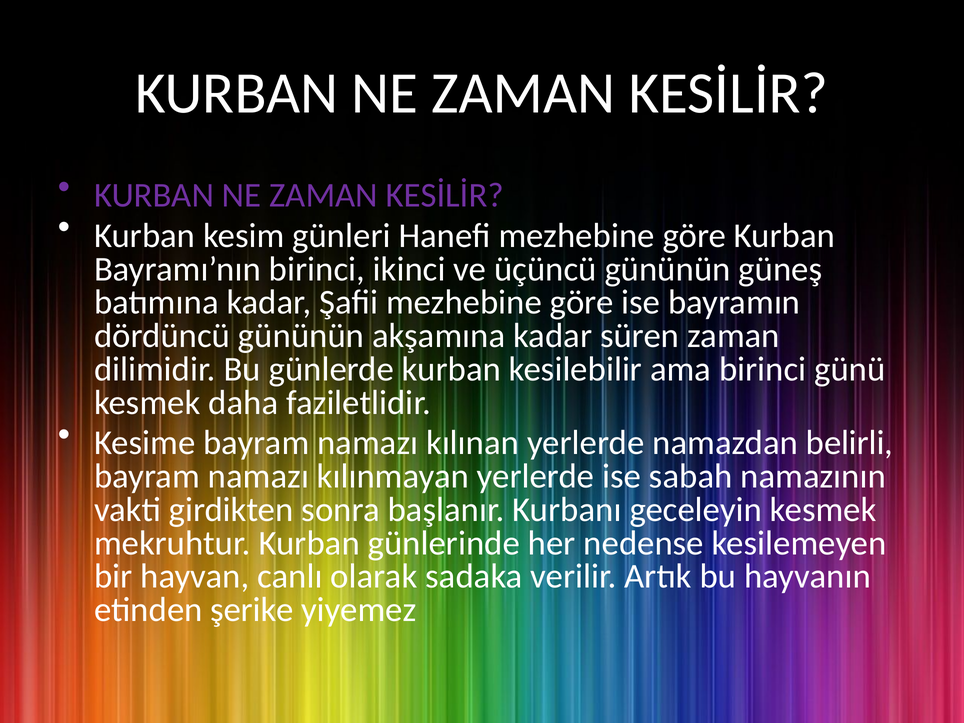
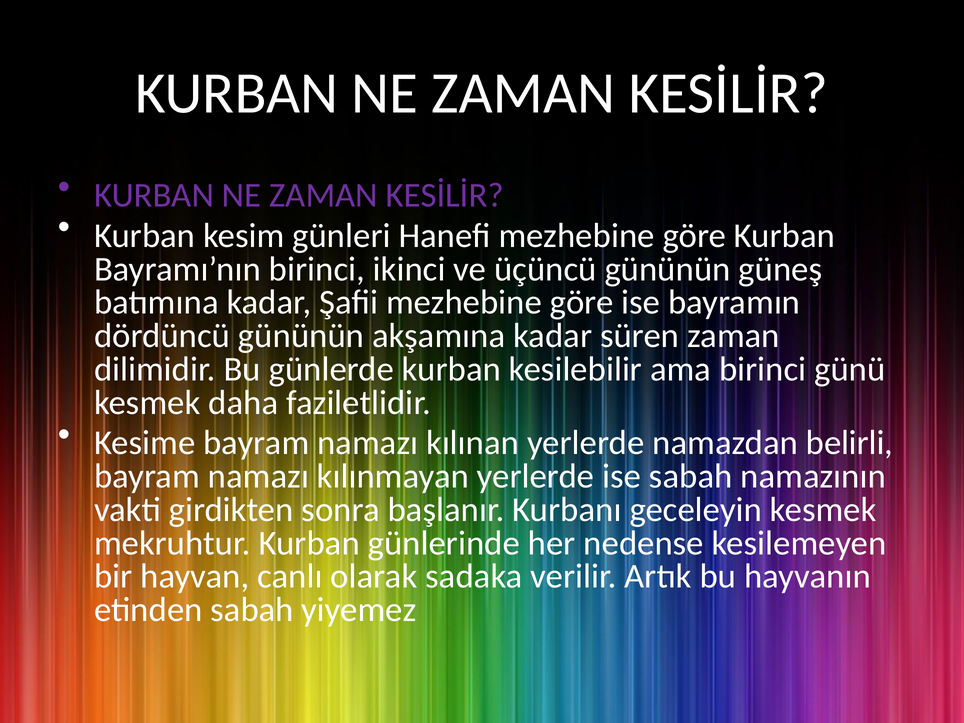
etinden şerike: şerike -> sabah (252, 610)
